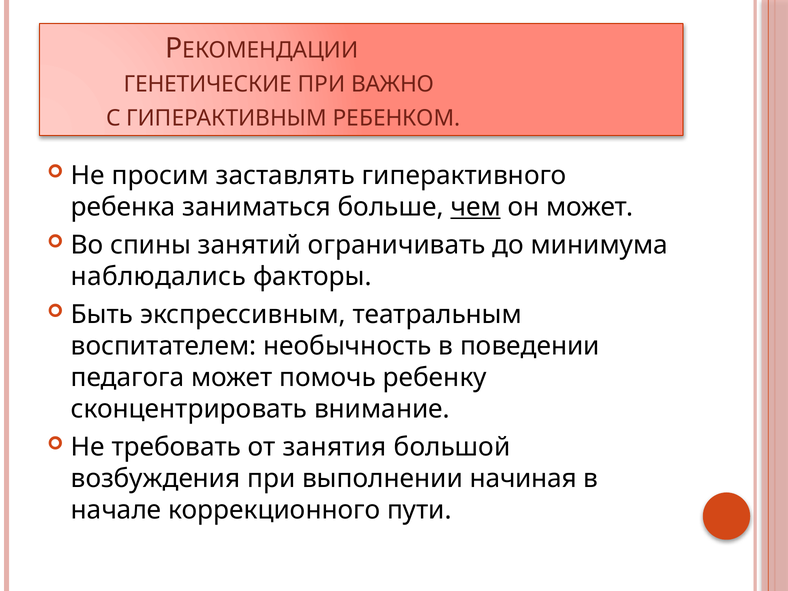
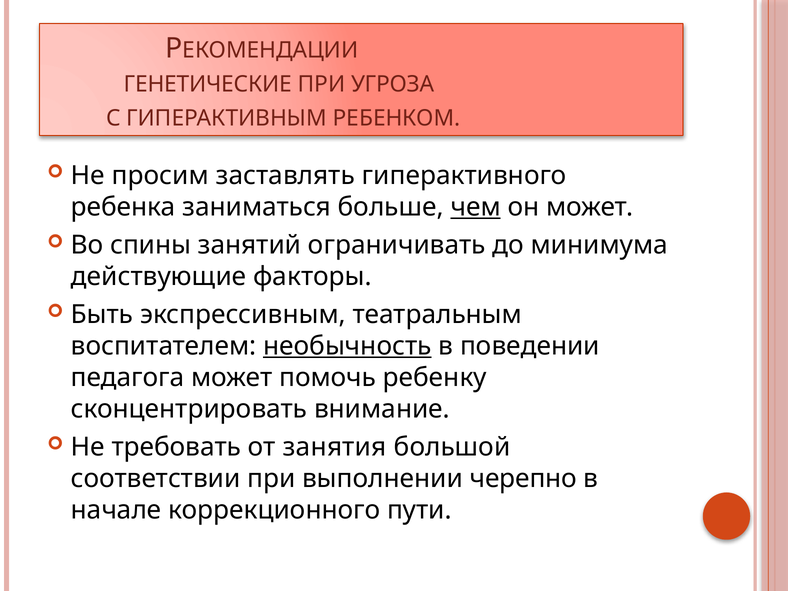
ВАЖНО: ВАЖНО -> УГРОЗА (393, 84)
наблюдались: наблюдались -> действующие (159, 277)
необычность underline: none -> present (347, 346)
возбуждения: возбуждения -> соответствии (156, 479)
начиная: начиная -> черепно (523, 479)
